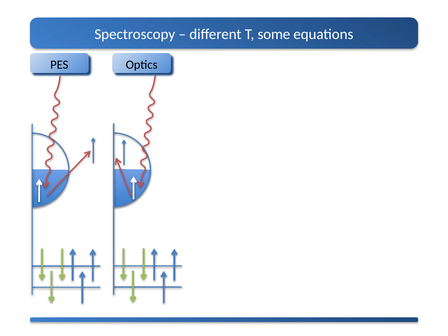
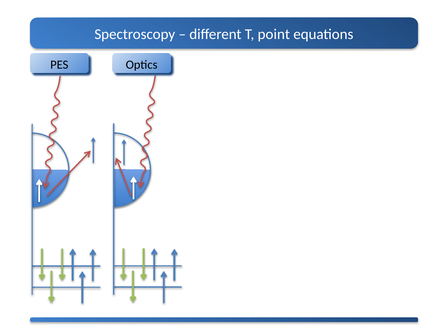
some: some -> point (274, 34)
